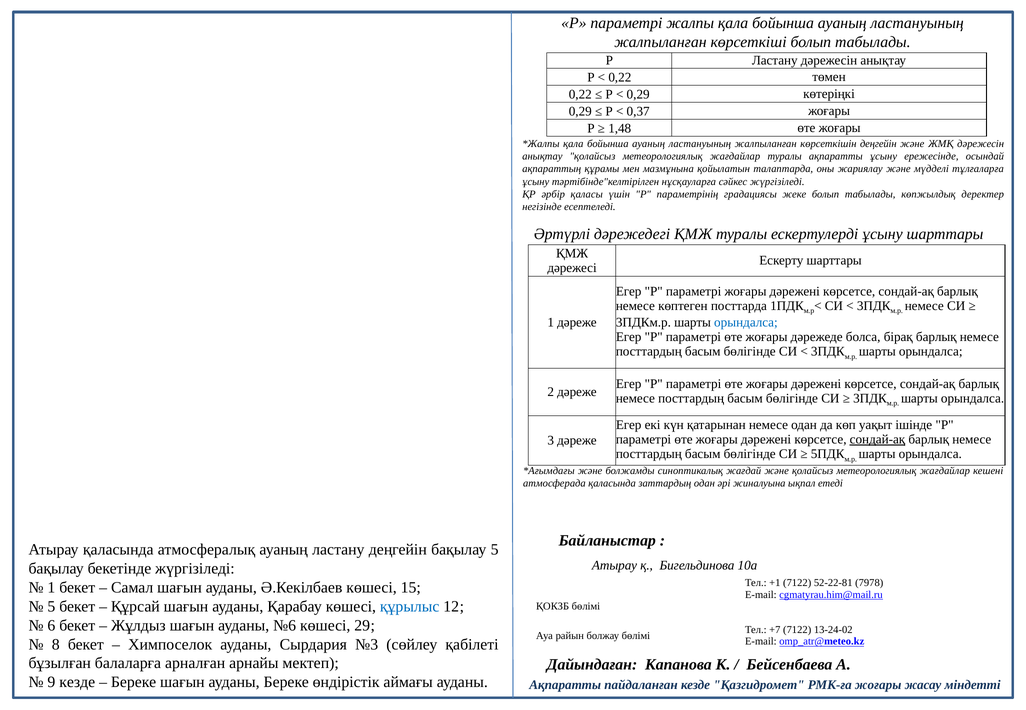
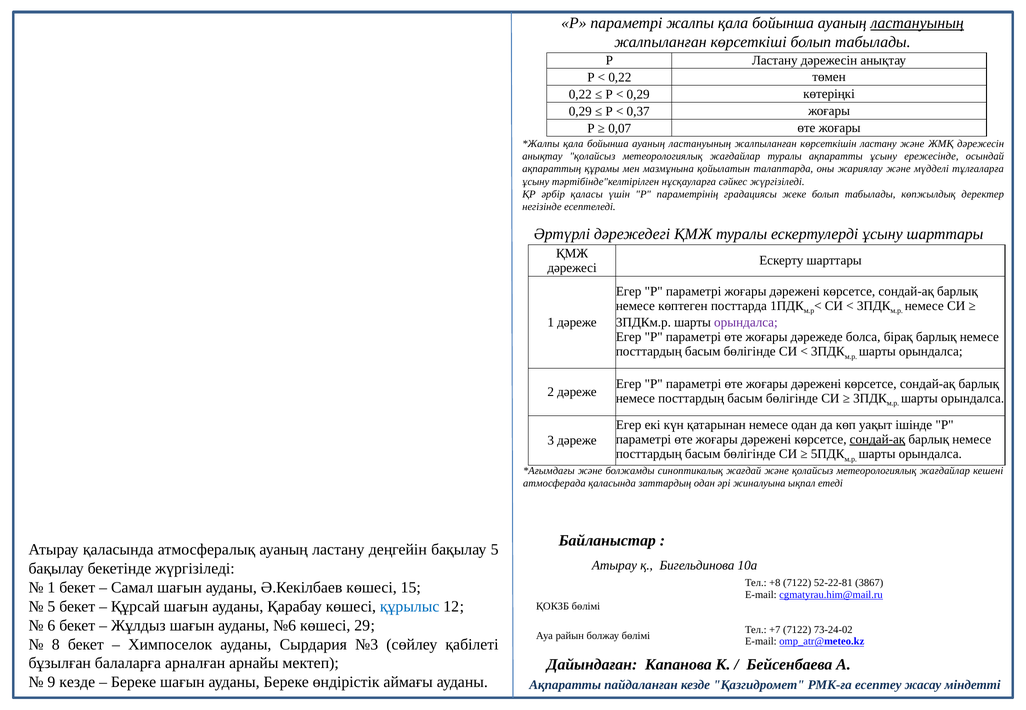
ластануының underline: none -> present (917, 23)
1,48: 1,48 -> 0,07 (620, 128)
көрсеткішін деңгейін: деңгейін -> ластану (878, 144)
орындалса colour: blue -> purple (746, 323)
+1: +1 -> +8 (775, 583)
7978: 7978 -> 3867 (869, 583)
13-24-02: 13-24-02 -> 73-24-02 (833, 630)
РМК-ға жоғары: жоғары -> есептеу (878, 685)
